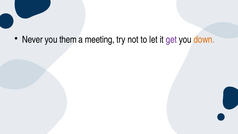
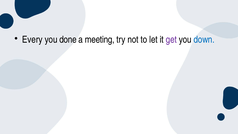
Never: Never -> Every (32, 40)
them: them -> done (68, 40)
down colour: orange -> blue (204, 40)
